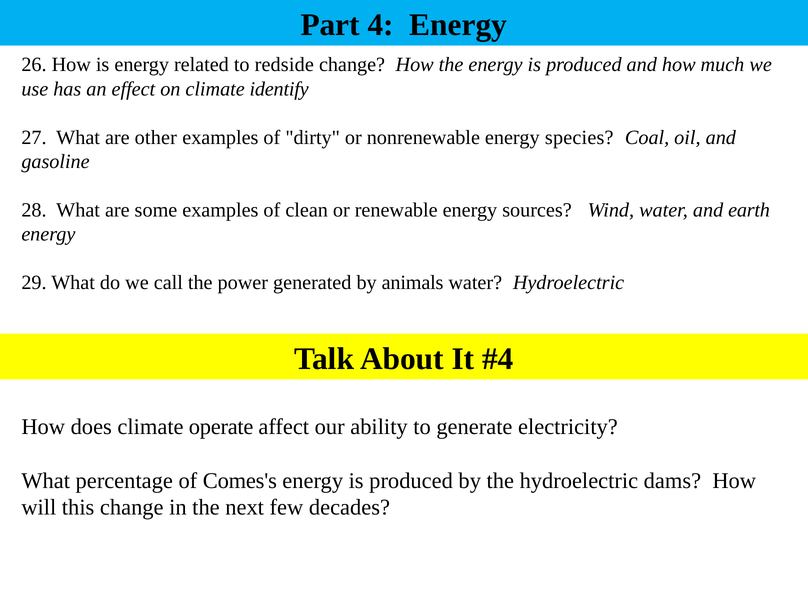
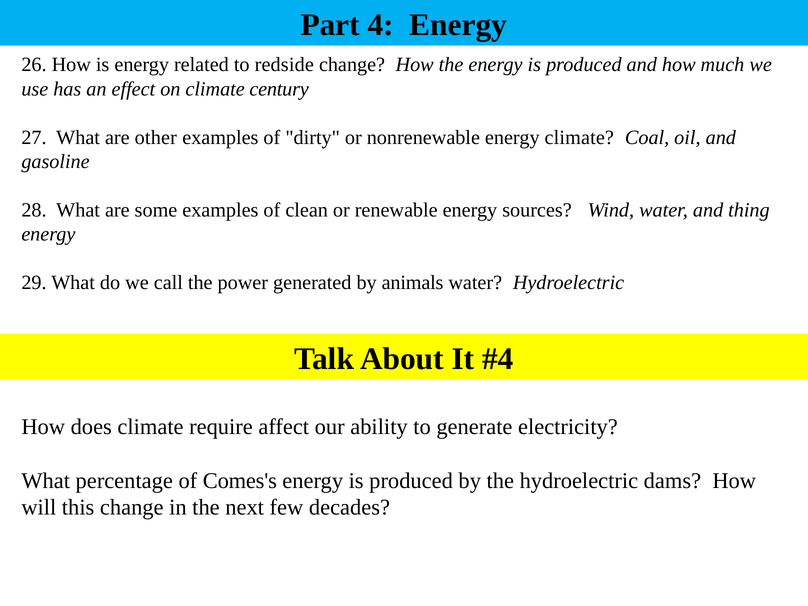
identify: identify -> century (279, 89)
energy species: species -> climate (579, 137)
earth: earth -> thing (749, 210)
operate: operate -> require (221, 427)
